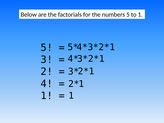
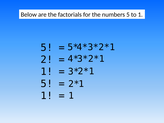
3: 3 -> 2 (47, 60)
2: 2 -> 1 (47, 72)
4: 4 -> 5 (47, 84)
